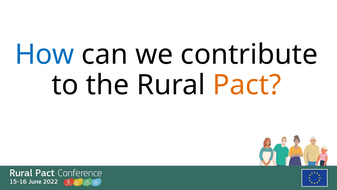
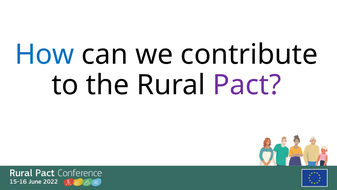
Pact colour: orange -> purple (247, 85)
